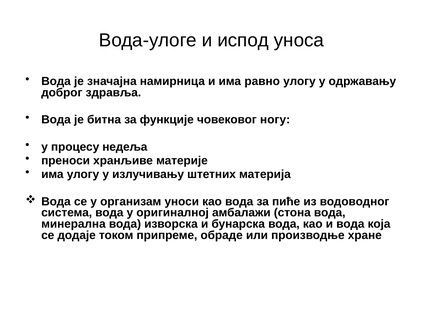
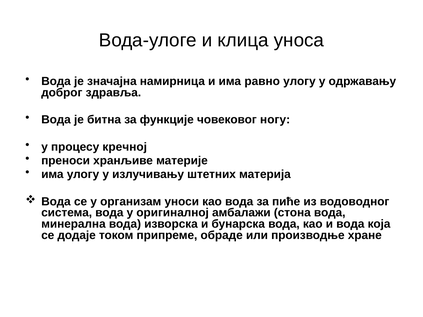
испод: испод -> клица (243, 40)
недеља: недеља -> кречној (125, 147)
